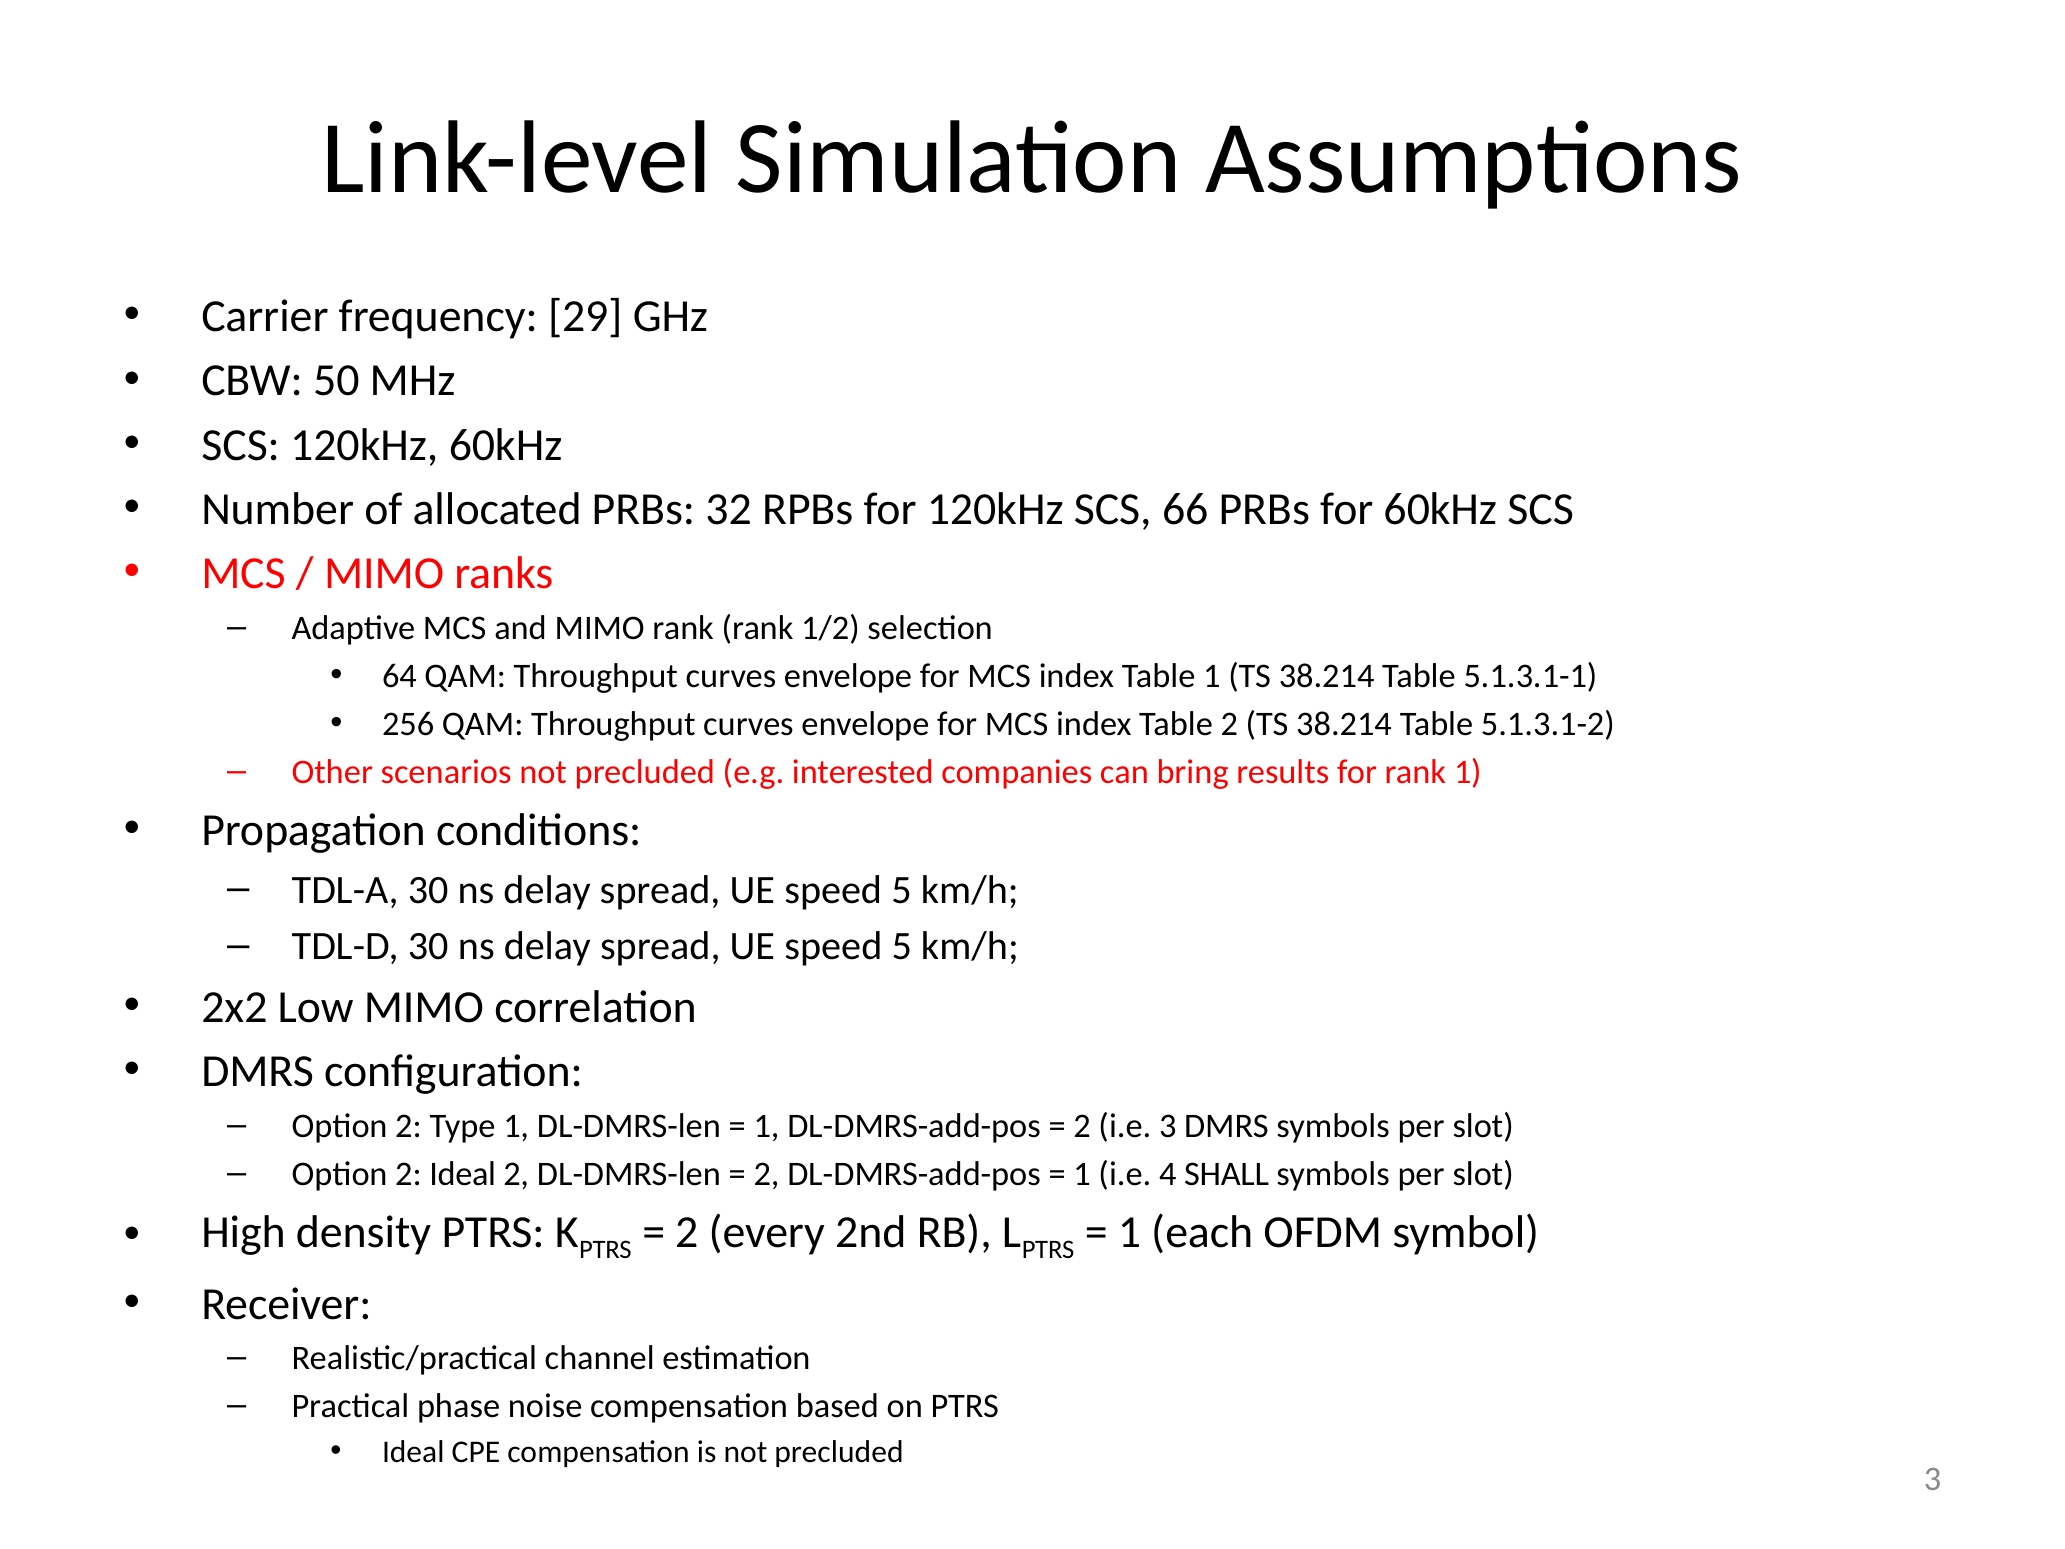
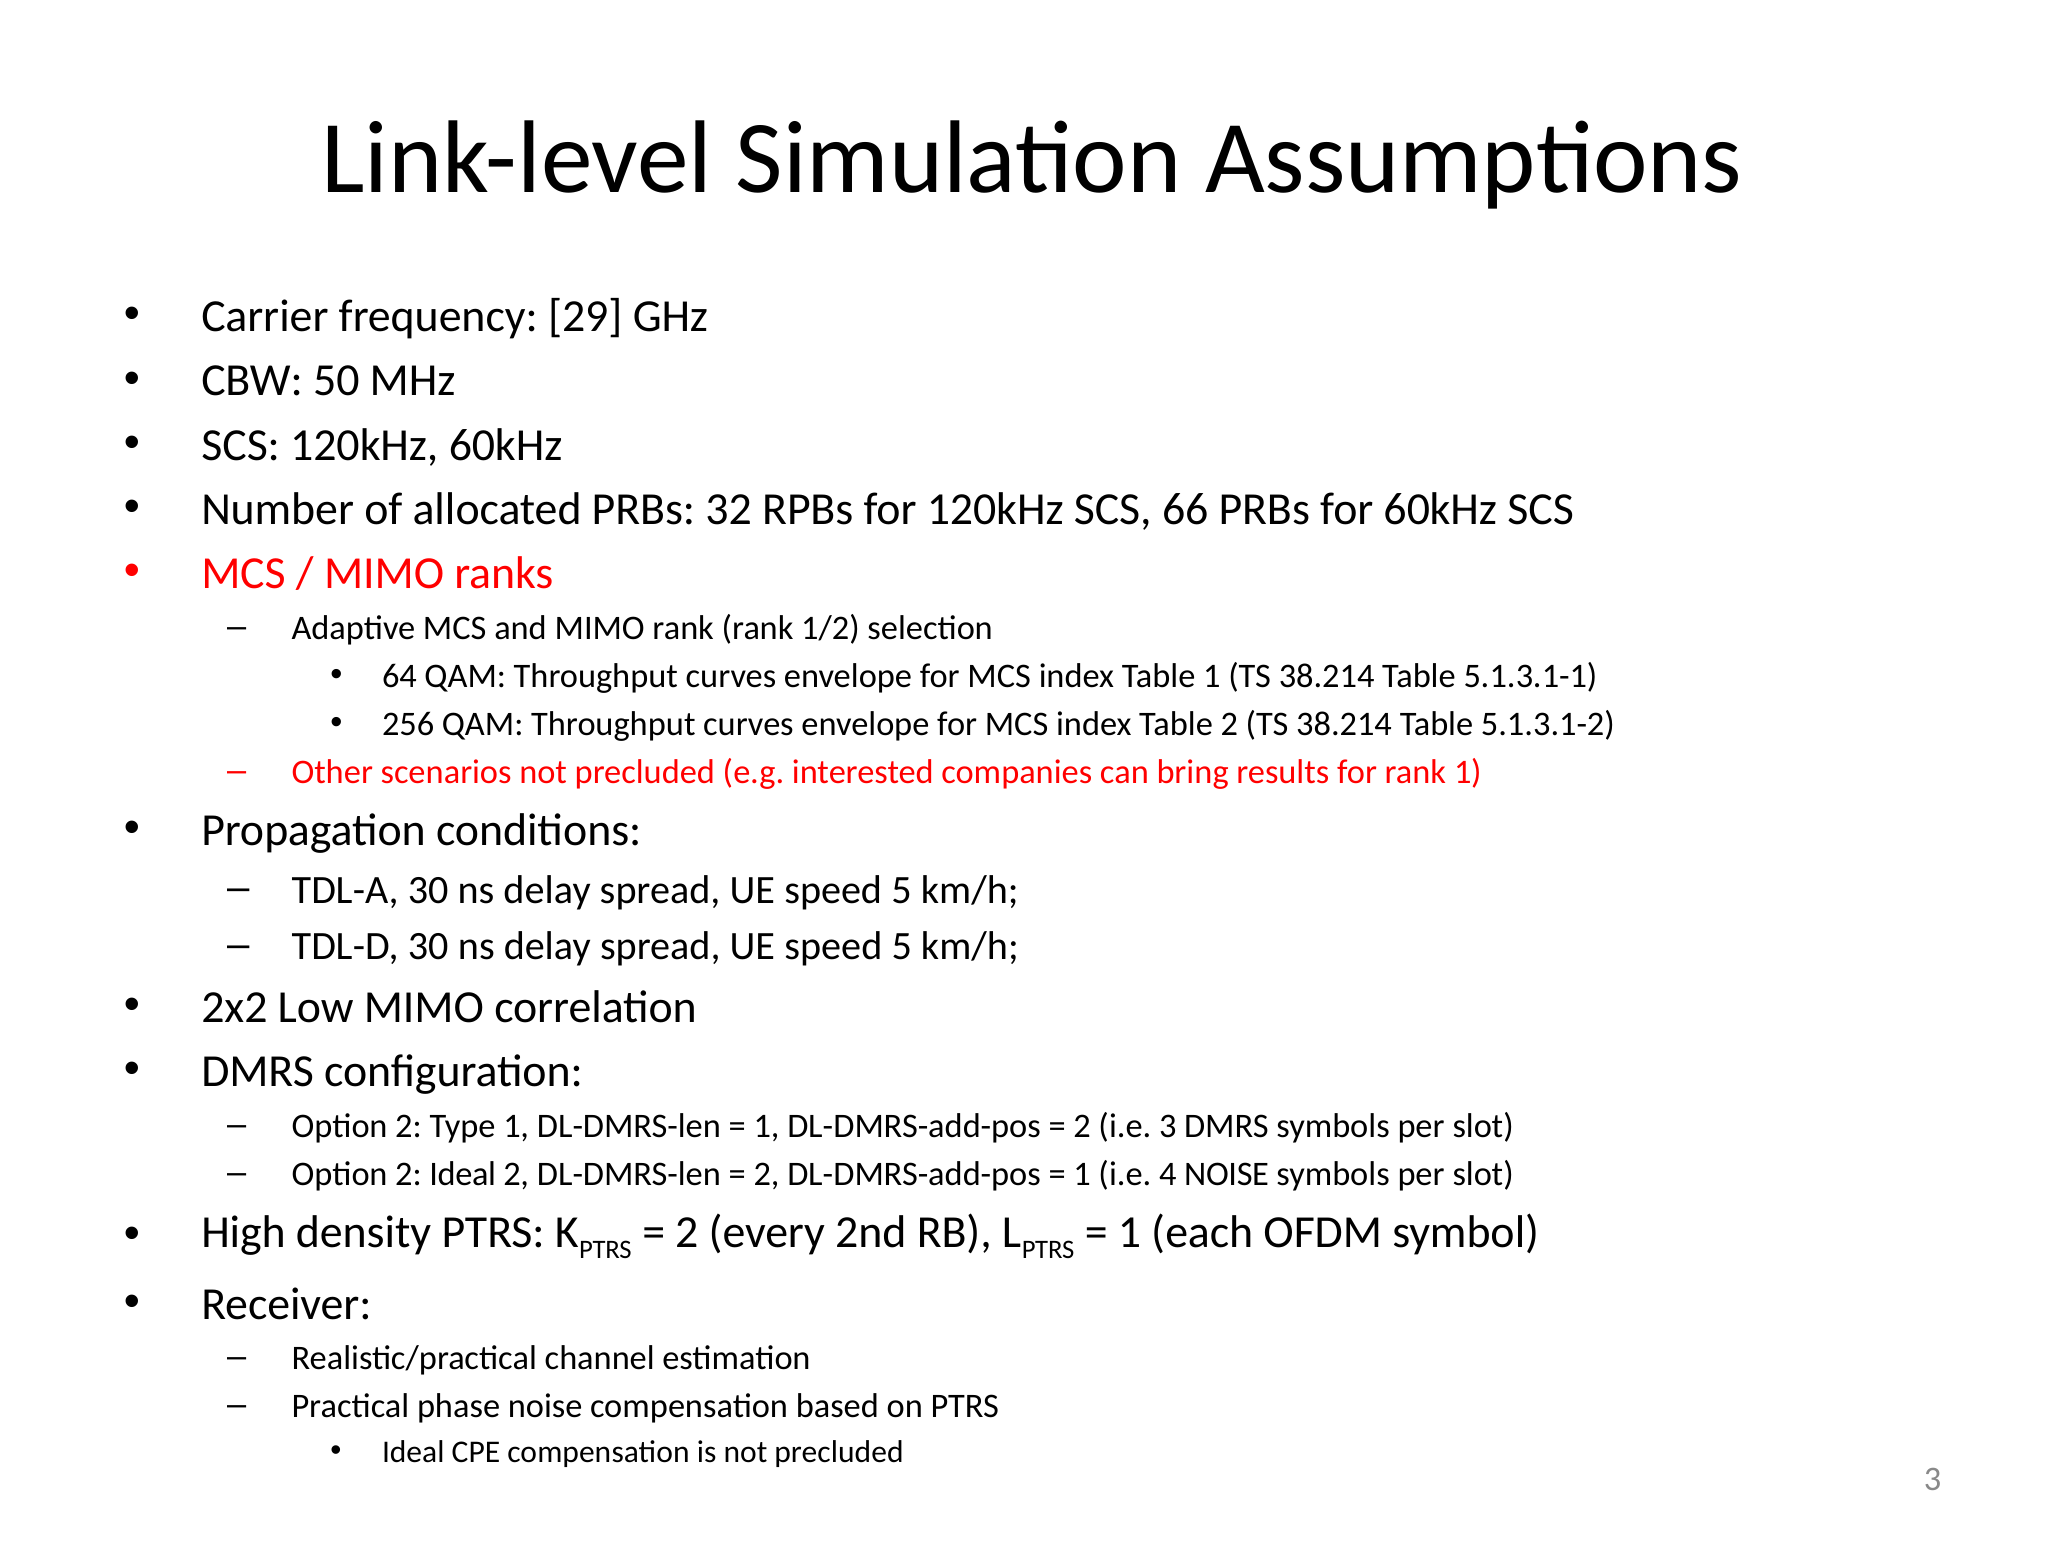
4 SHALL: SHALL -> NOISE (1227, 1174)
